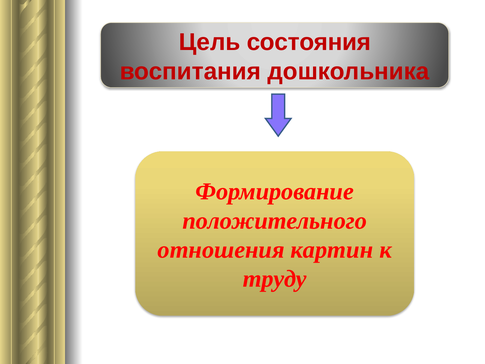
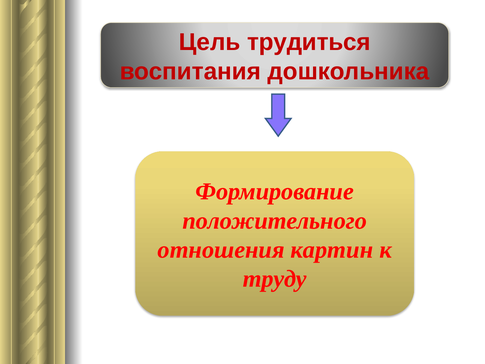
состояния: состояния -> трудиться (309, 42)
